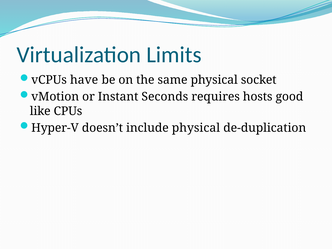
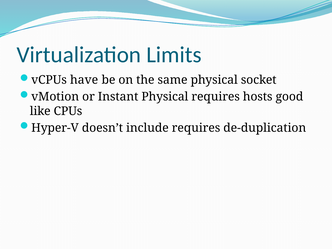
Instant Seconds: Seconds -> Physical (165, 97)
include physical: physical -> requires (196, 128)
